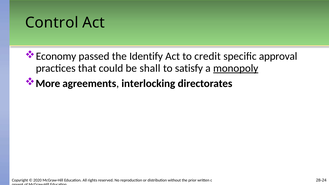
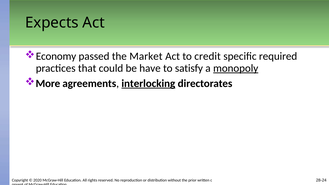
Control: Control -> Expects (52, 23)
Identify: Identify -> Market (146, 56)
approval: approval -> required (278, 56)
shall: shall -> have (150, 68)
interlocking underline: none -> present (148, 83)
